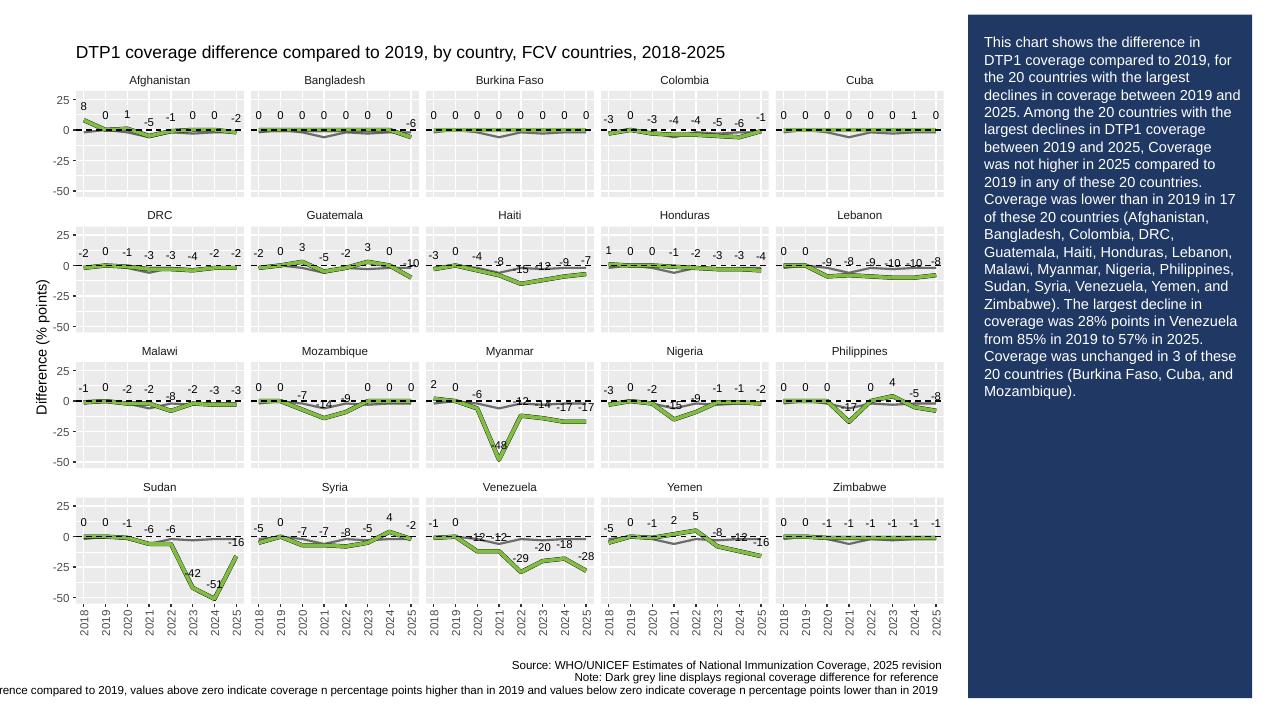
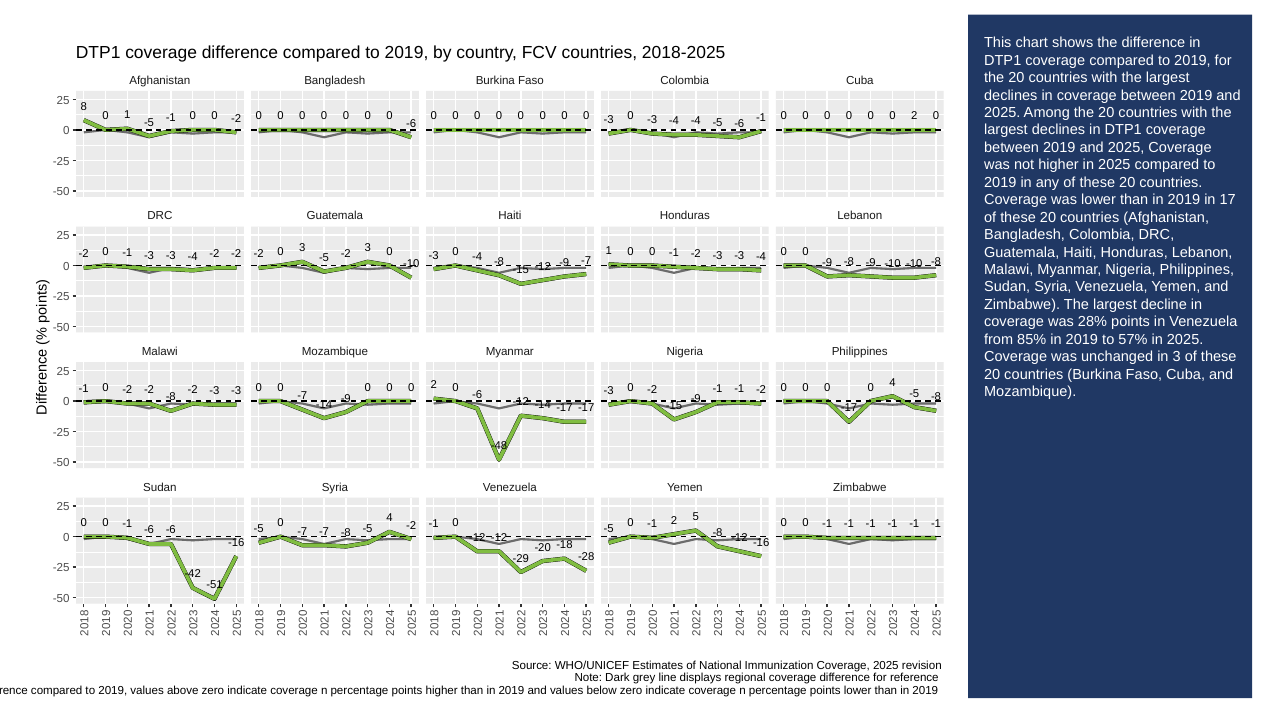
0 0 1: 1 -> 2 (914, 116)
